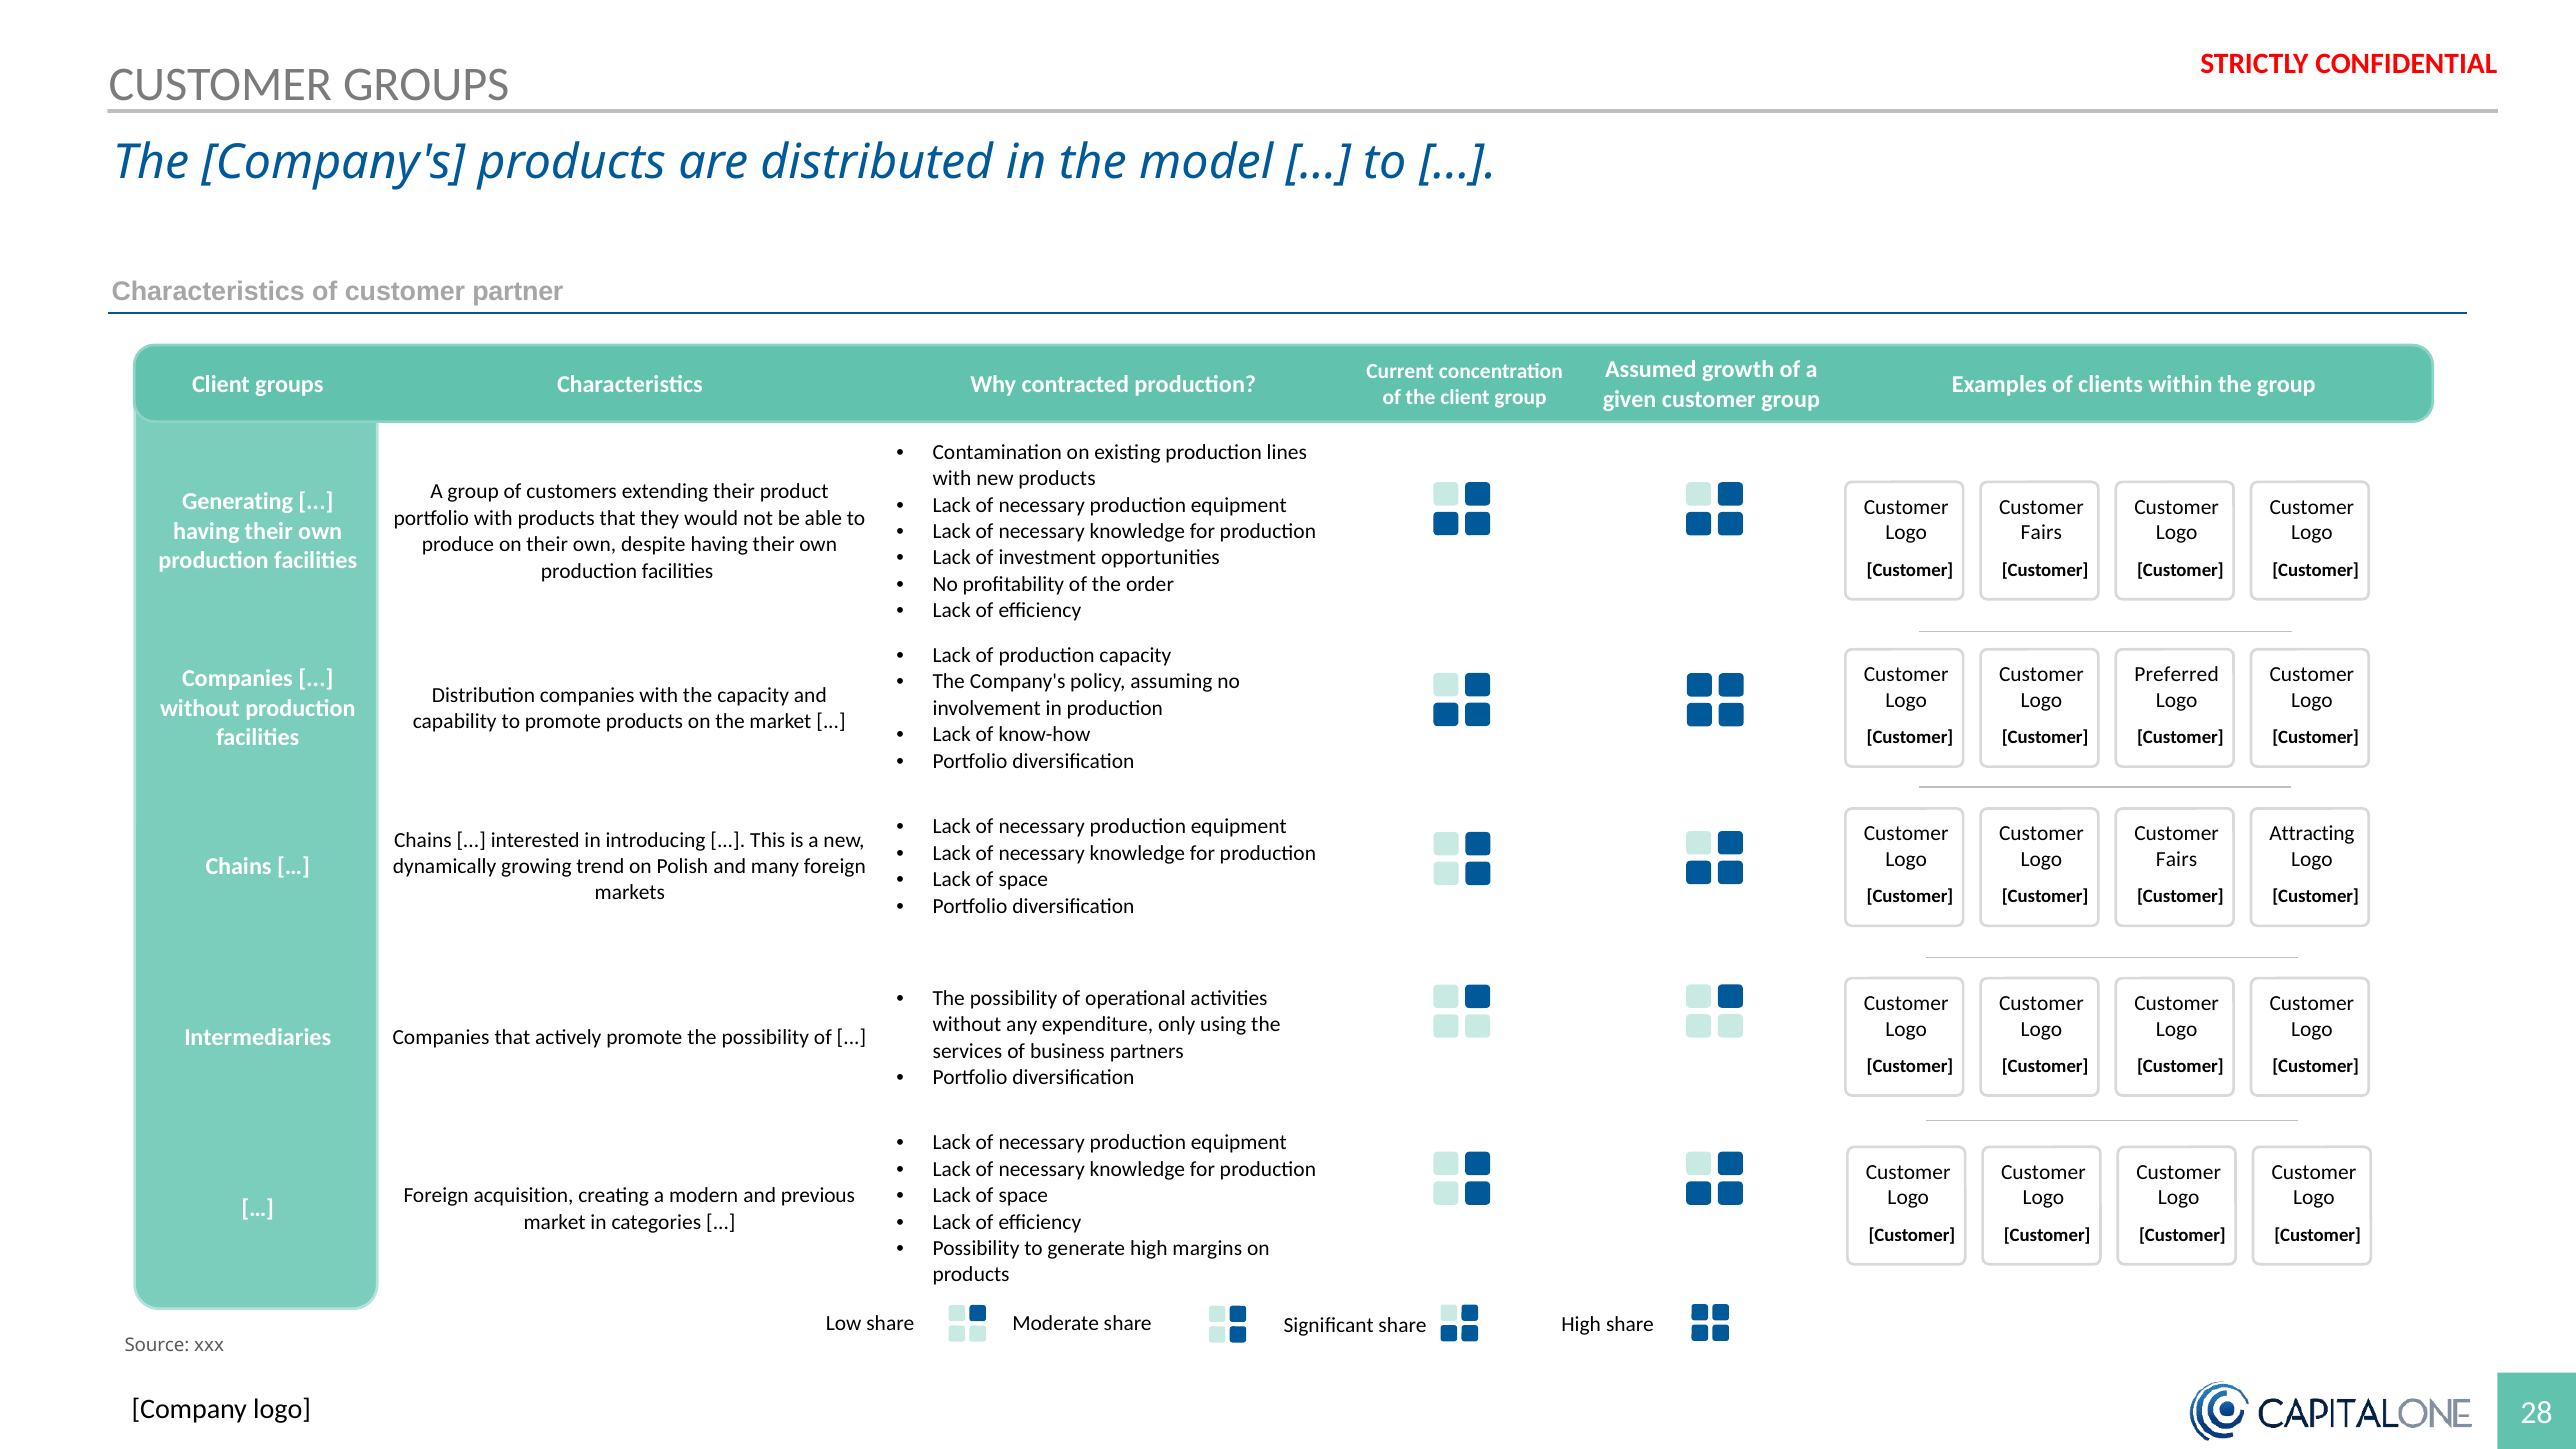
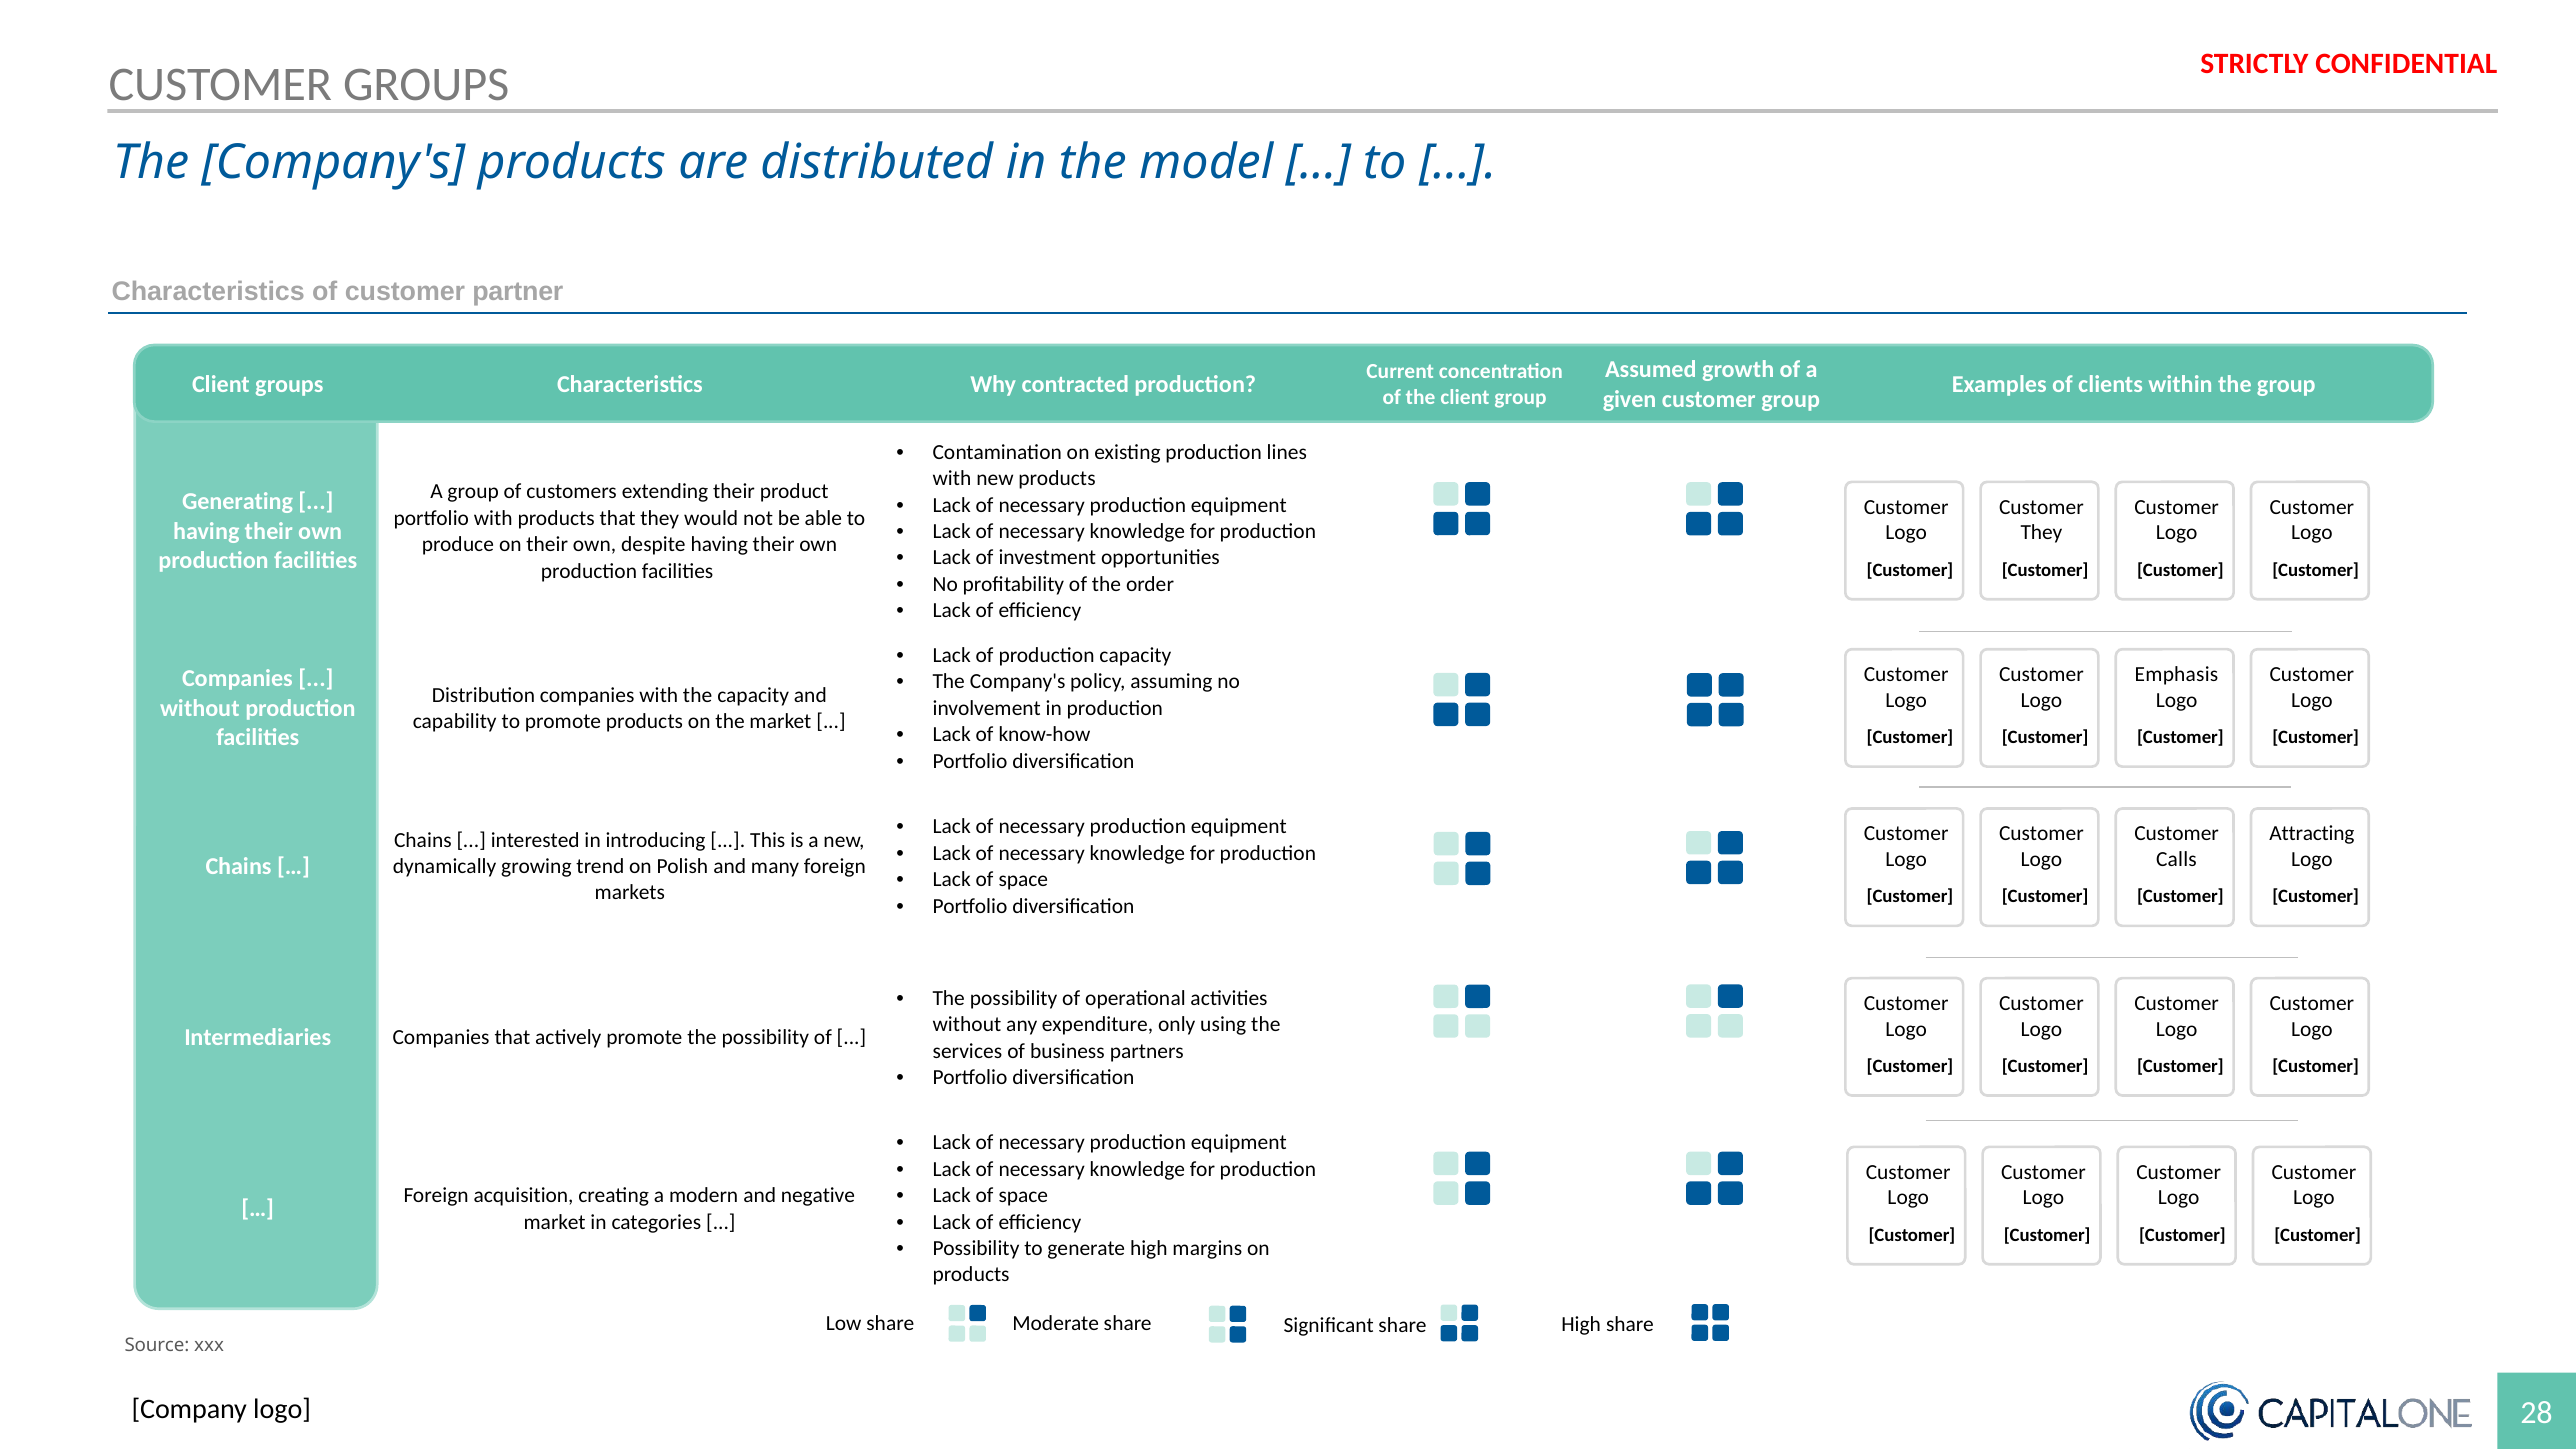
Fairs: Fairs -> They (2042, 533)
Preferred: Preferred -> Emphasis (2177, 674)
Fairs: Fairs -> Calls (2176, 859)
previous: previous -> negative (818, 1196)
